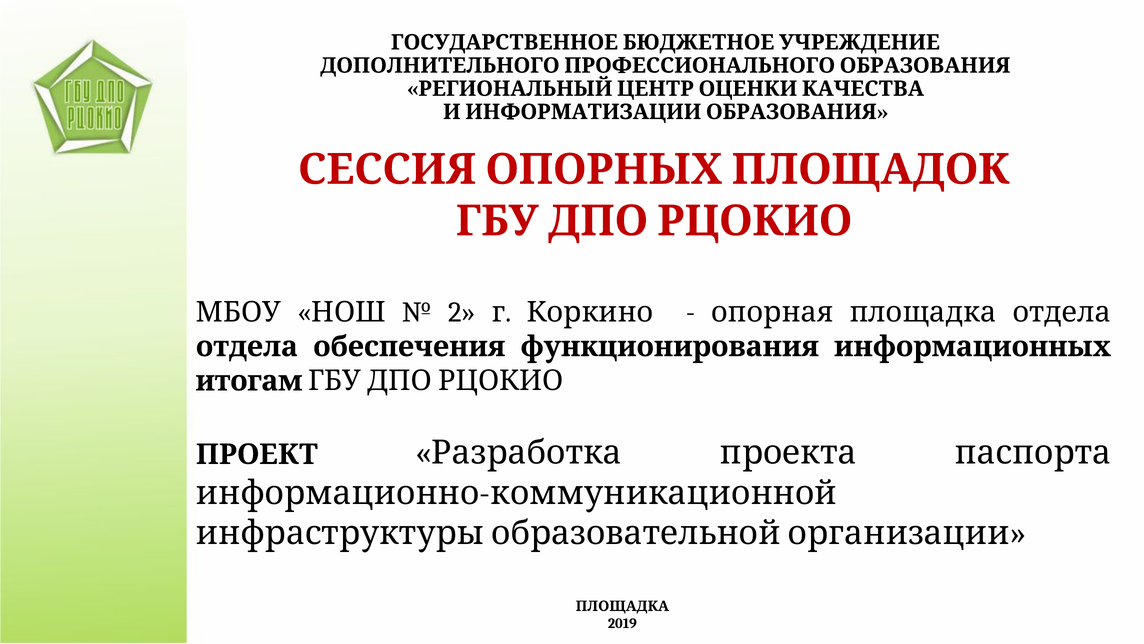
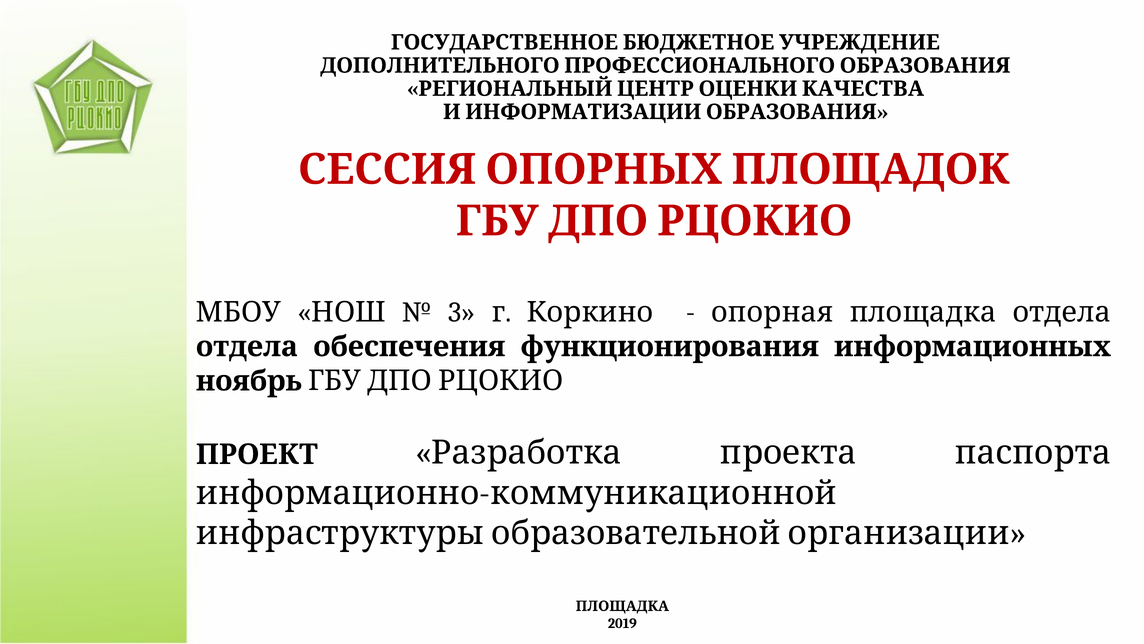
2: 2 -> 3 (462, 312)
итогам: итогам -> ноябрь (249, 381)
